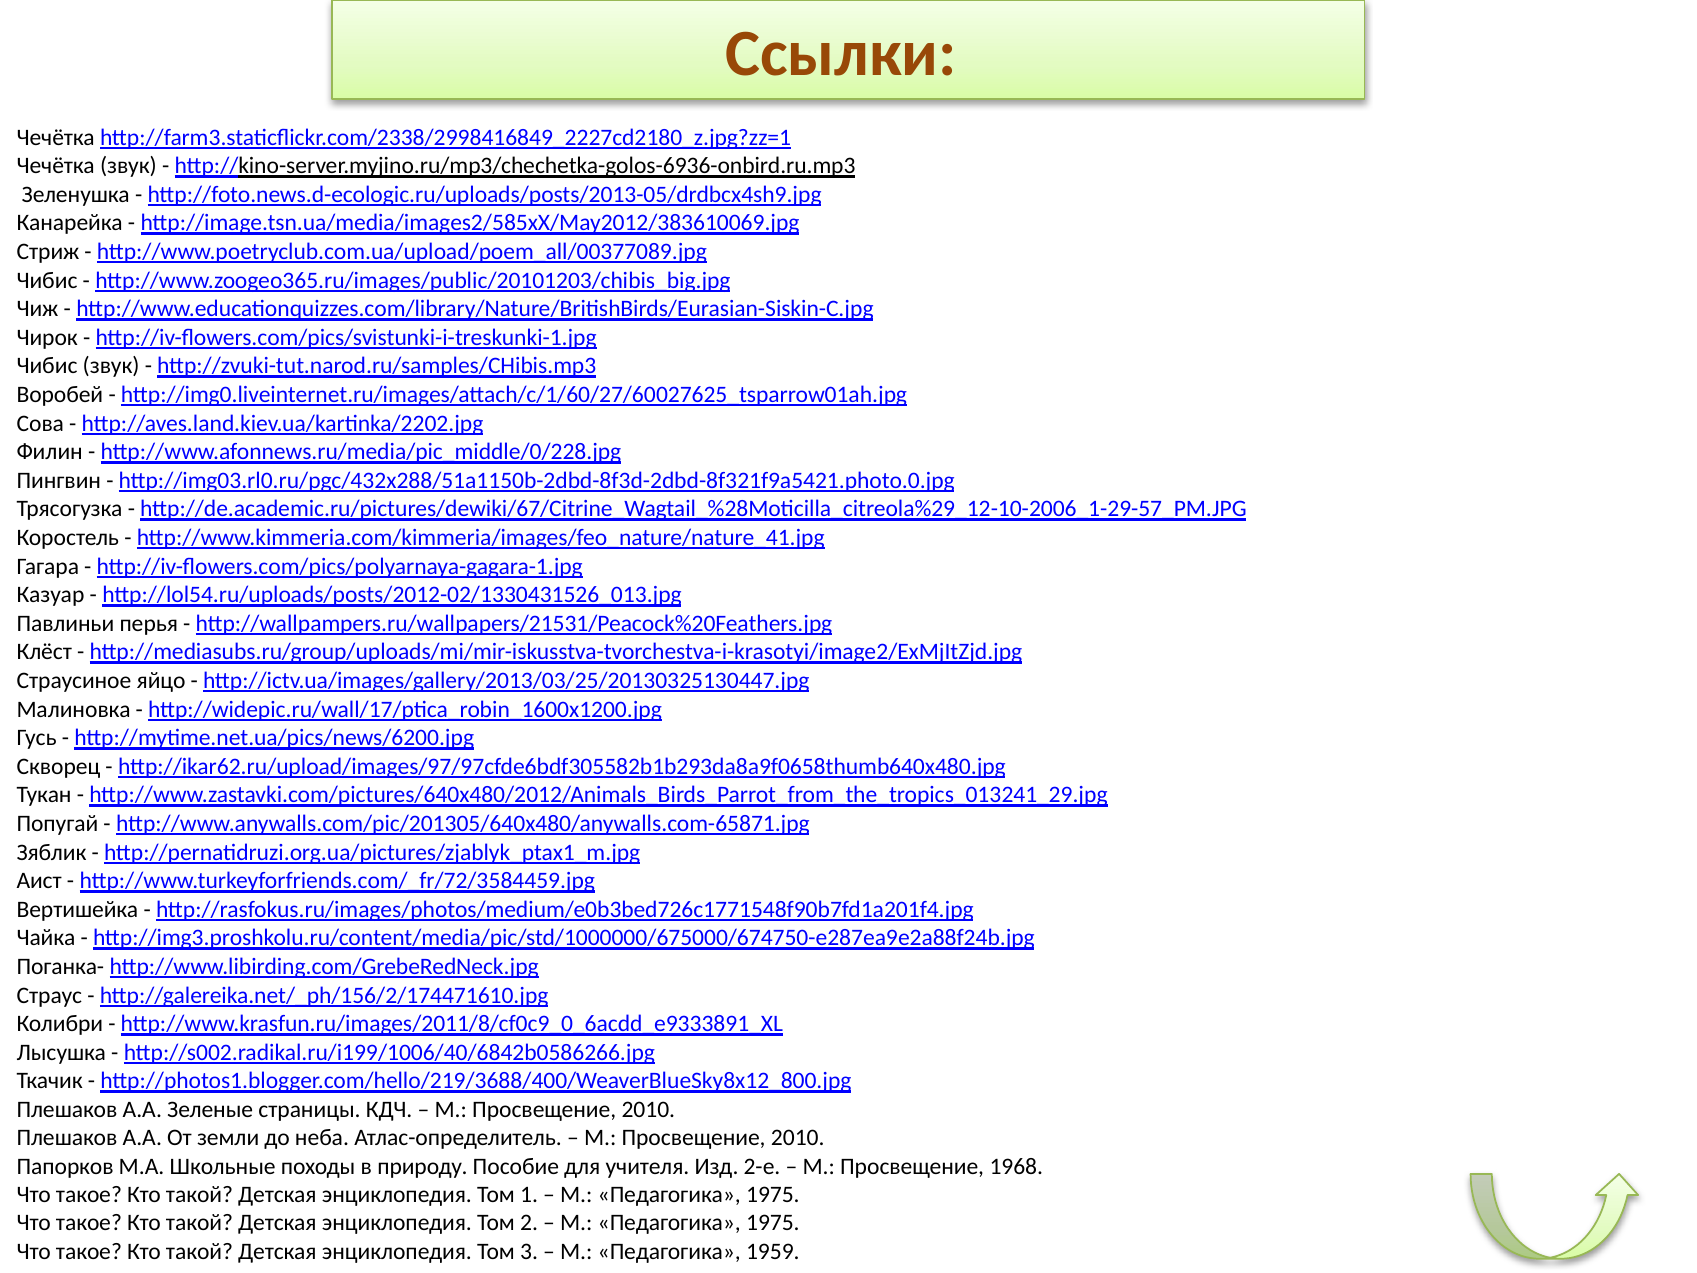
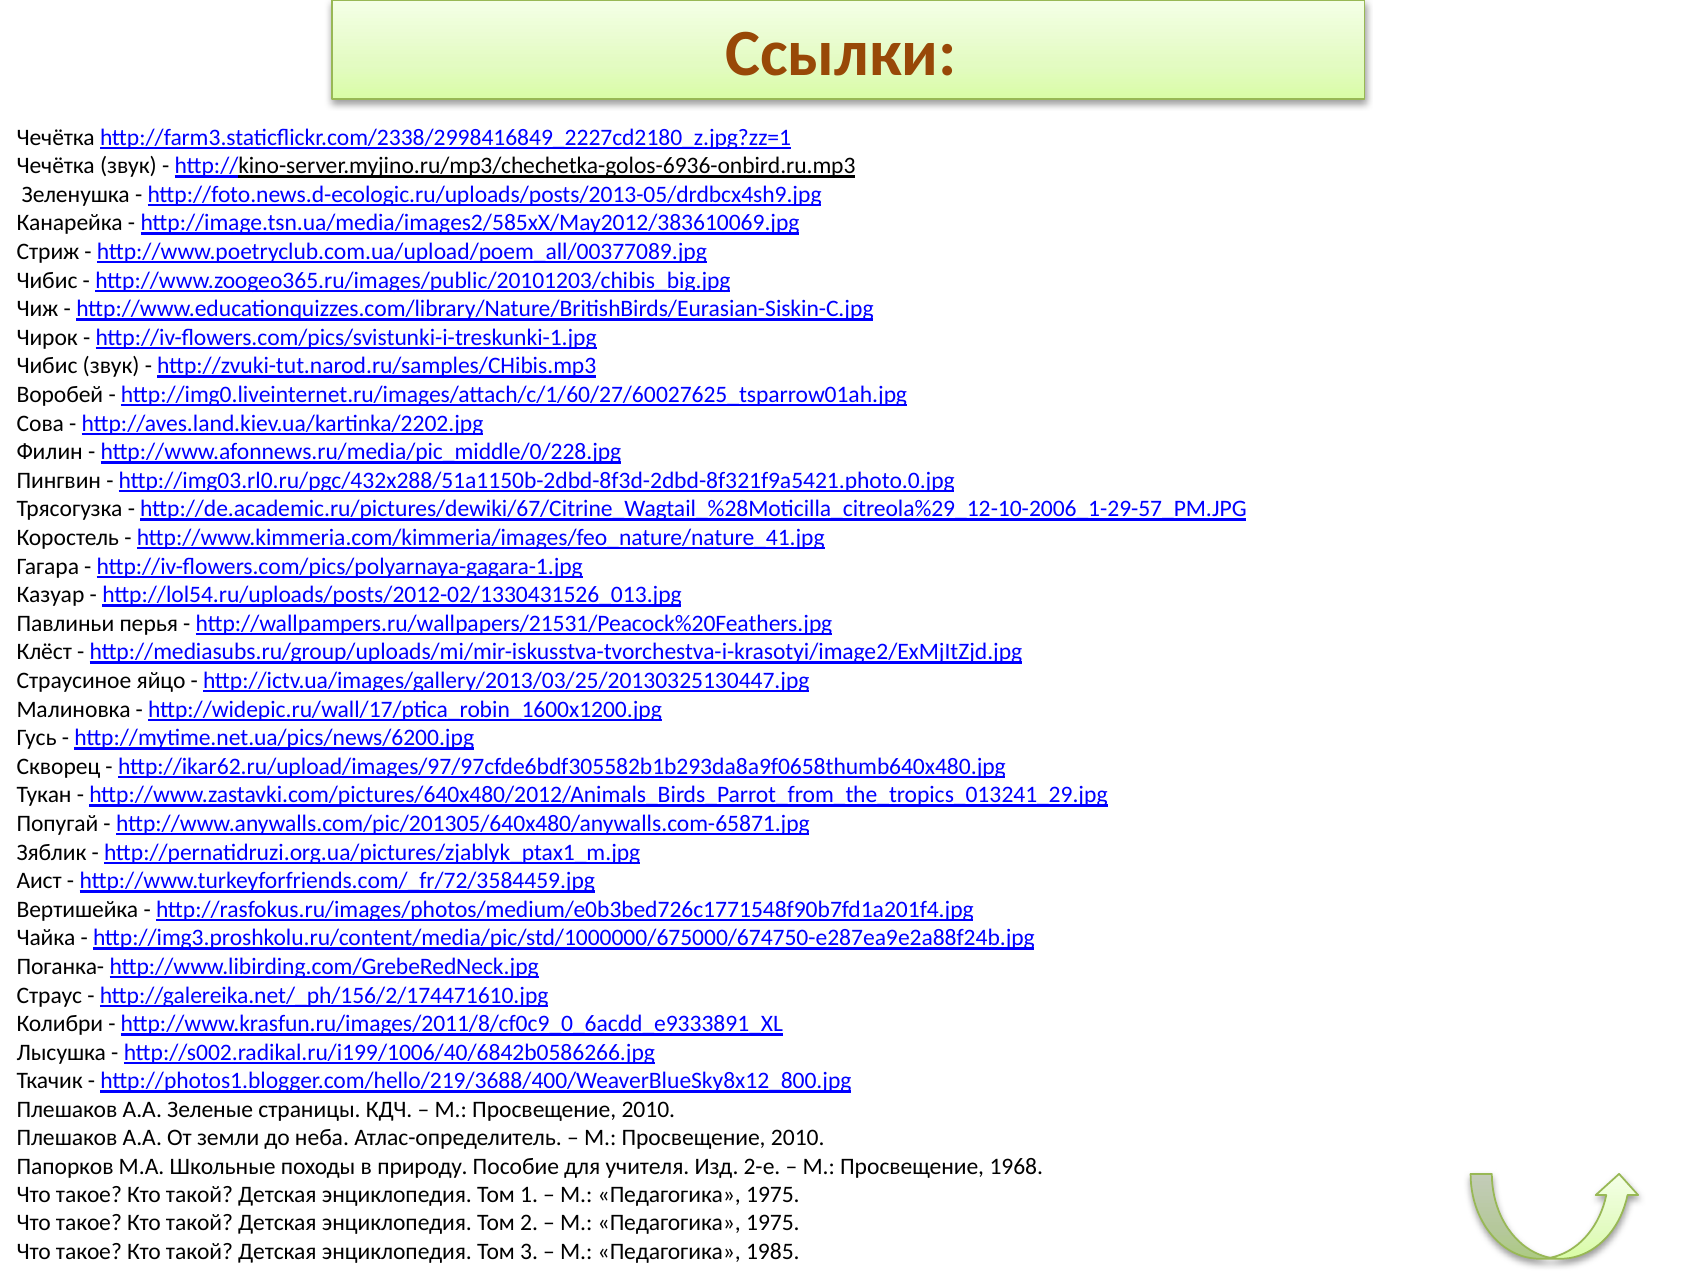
1959: 1959 -> 1985 (773, 1251)
